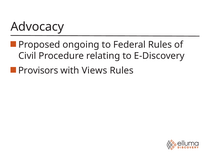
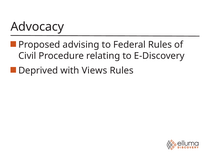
ongoing: ongoing -> advising (81, 45)
Provisors: Provisors -> Deprived (38, 71)
